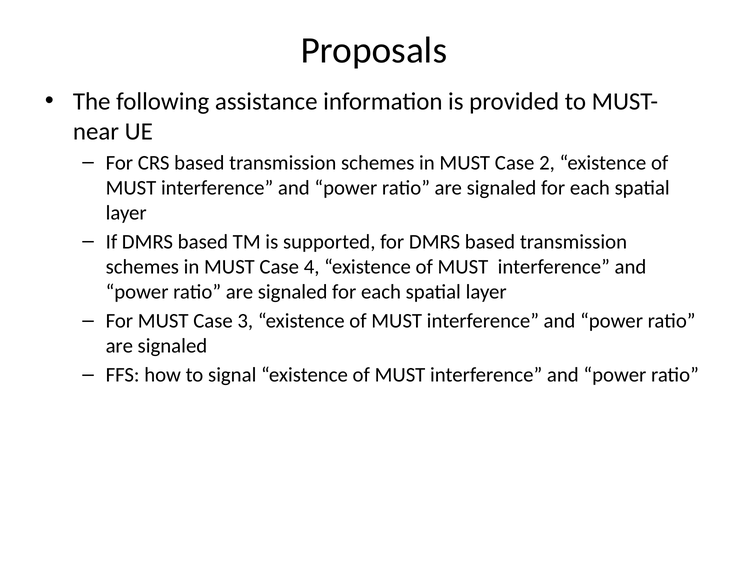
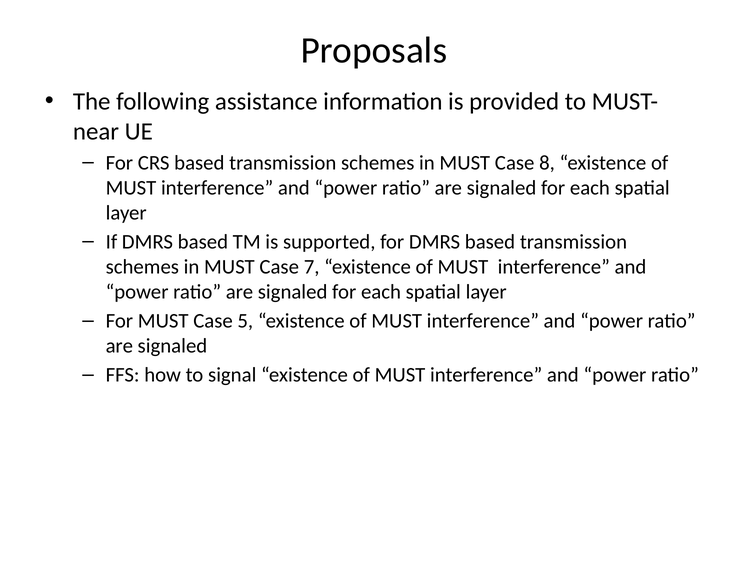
2: 2 -> 8 (547, 163)
4: 4 -> 7 (312, 267)
3: 3 -> 5 (245, 321)
